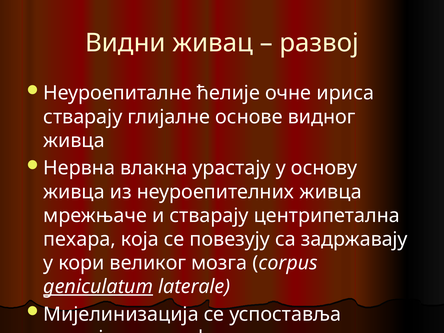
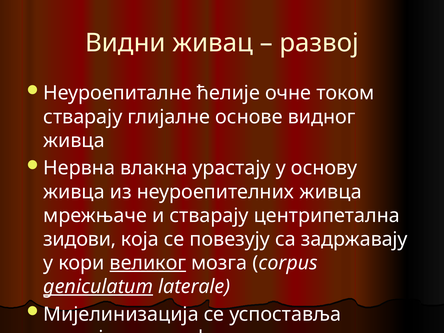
ириса: ириса -> током (345, 93)
пехара: пехара -> зидови (80, 239)
великог underline: none -> present (148, 263)
